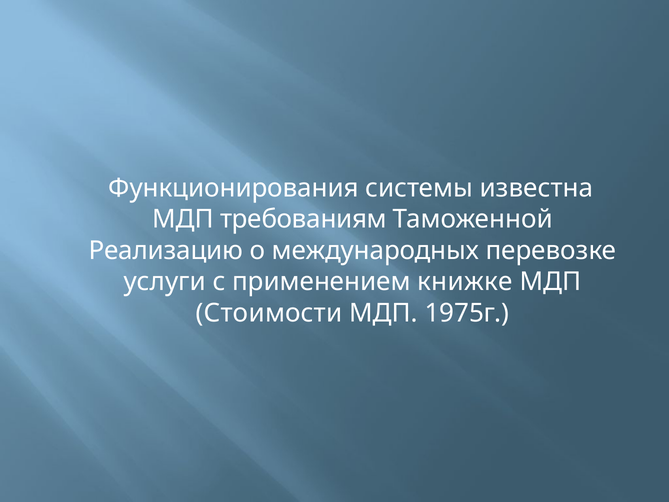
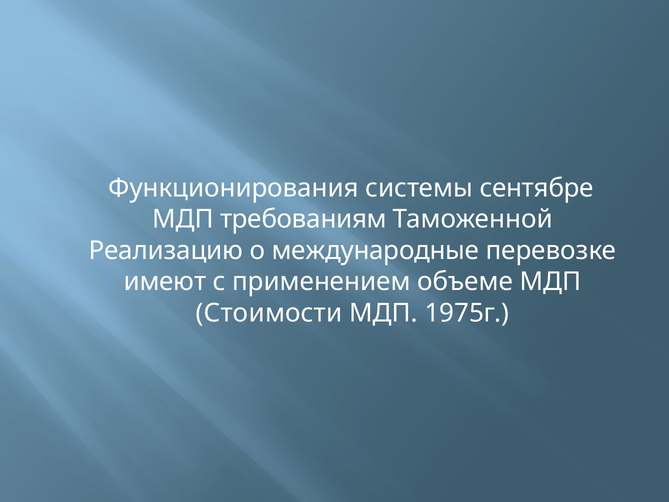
известна: известна -> сентябре (537, 188)
международных: международных -> международные (376, 250)
услуги: услуги -> имеют (165, 282)
книжке: книжке -> объеме (465, 282)
